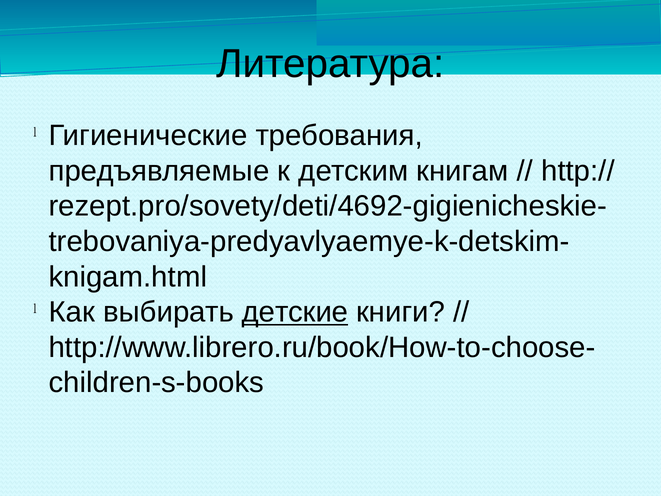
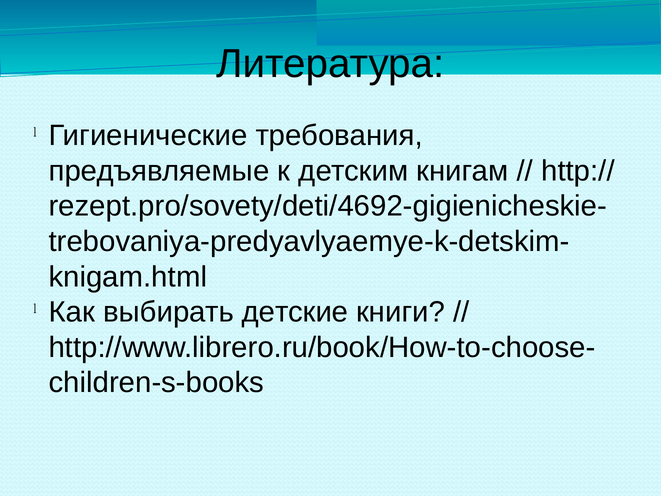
детские underline: present -> none (295, 312)
